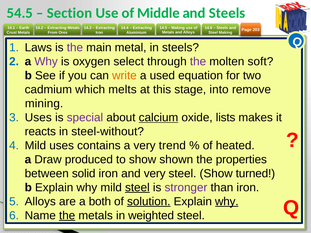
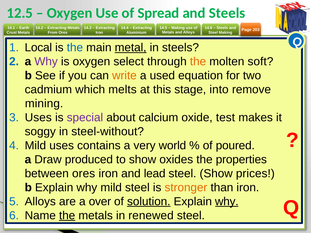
54.5: 54.5 -> 12.5 (20, 13)
Section: Section -> Oxygen (70, 13)
Middle: Middle -> Spread (158, 13)
Laws: Laws -> Local (38, 48)
the colour: purple -> blue (75, 48)
metal underline: none -> present (131, 48)
the colour: purple -> orange (198, 62)
calcium underline: present -> none (159, 118)
lists: lists -> test (225, 118)
reacts: reacts -> soggy (40, 132)
trend: trend -> world (172, 146)
heated: heated -> poured (235, 146)
shown: shown -> oxides (176, 160)
between solid: solid -> ores (84, 174)
and very: very -> lead (155, 174)
turned: turned -> prices (255, 174)
steel underline: present -> none (137, 188)
stronger colour: purple -> orange (186, 188)
both: both -> over (100, 202)
weighted: weighted -> renewed (151, 216)
